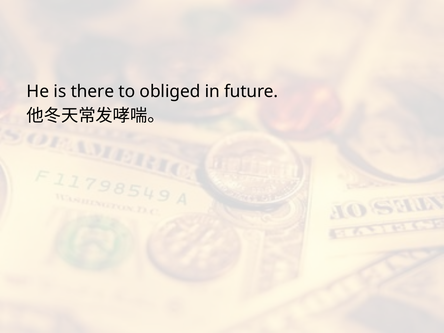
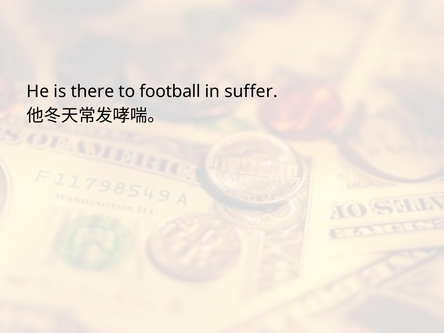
obliged: obliged -> football (170, 91)
future: future -> suffer (251, 91)
